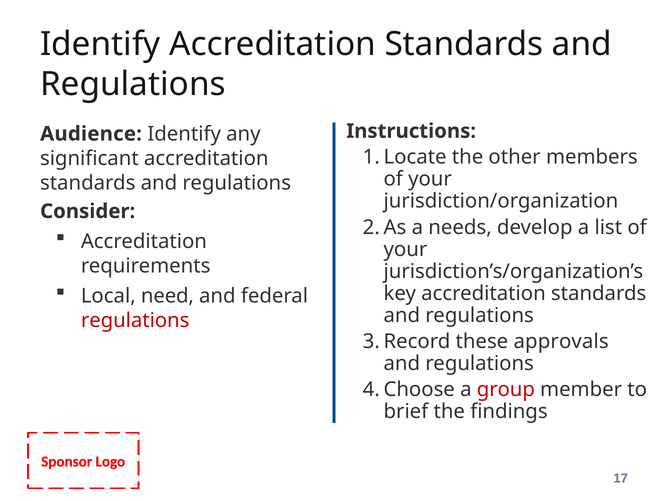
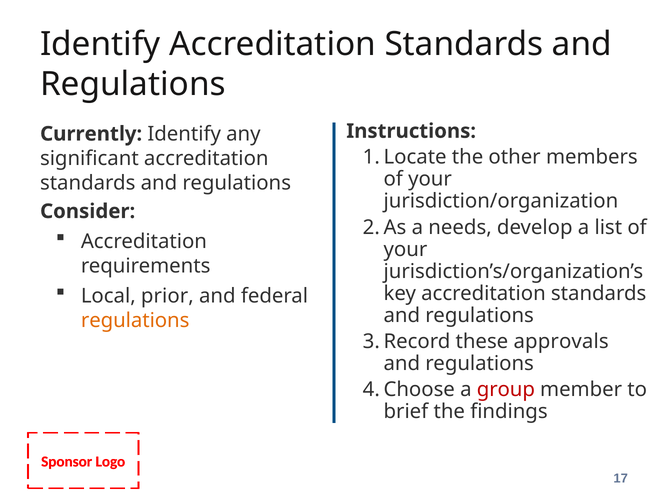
Audience: Audience -> Currently (91, 134)
need: need -> prior (167, 296)
regulations colour: red -> orange (135, 320)
